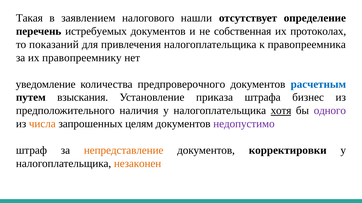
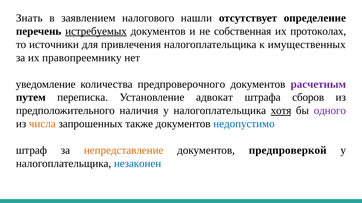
Такая: Такая -> Знать (29, 18)
истребуемых underline: none -> present (96, 31)
показаний: показаний -> источники (54, 45)
правопреемника: правопреемника -> имущественных (307, 45)
расчетным colour: blue -> purple (318, 84)
взыскания: взыскания -> переписка (83, 98)
приказа: приказа -> адвокат (215, 98)
бизнес: бизнес -> сборов (308, 98)
целям: целям -> также (139, 124)
недопустимо colour: purple -> blue (244, 124)
корректировки: корректировки -> предпроверкой (288, 151)
незаконен colour: orange -> blue (138, 164)
